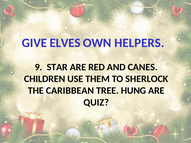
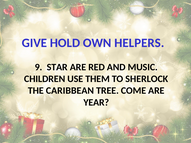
ELVES: ELVES -> HOLD (65, 43)
CANES: CANES -> MUSIC (143, 67)
HUNG: HUNG -> COME (134, 91)
QUIZ: QUIZ -> YEAR (96, 103)
